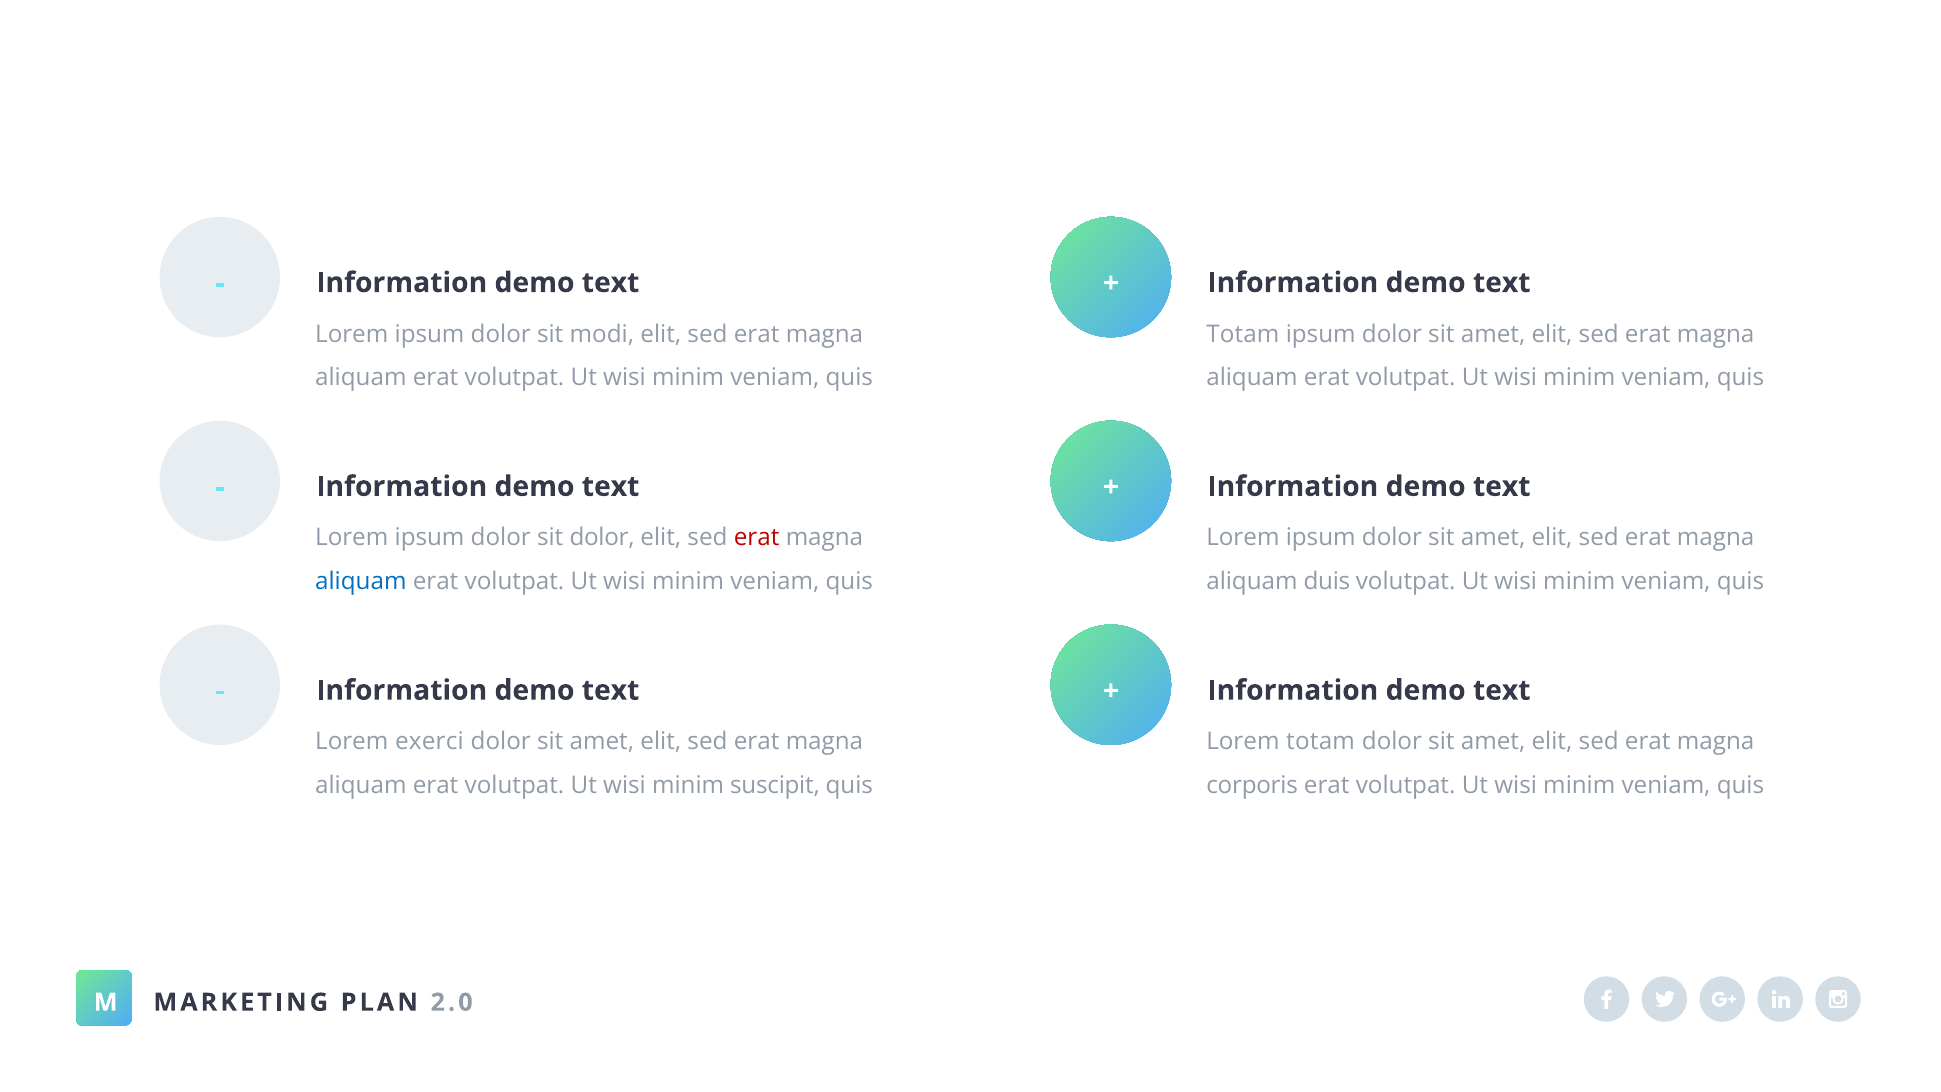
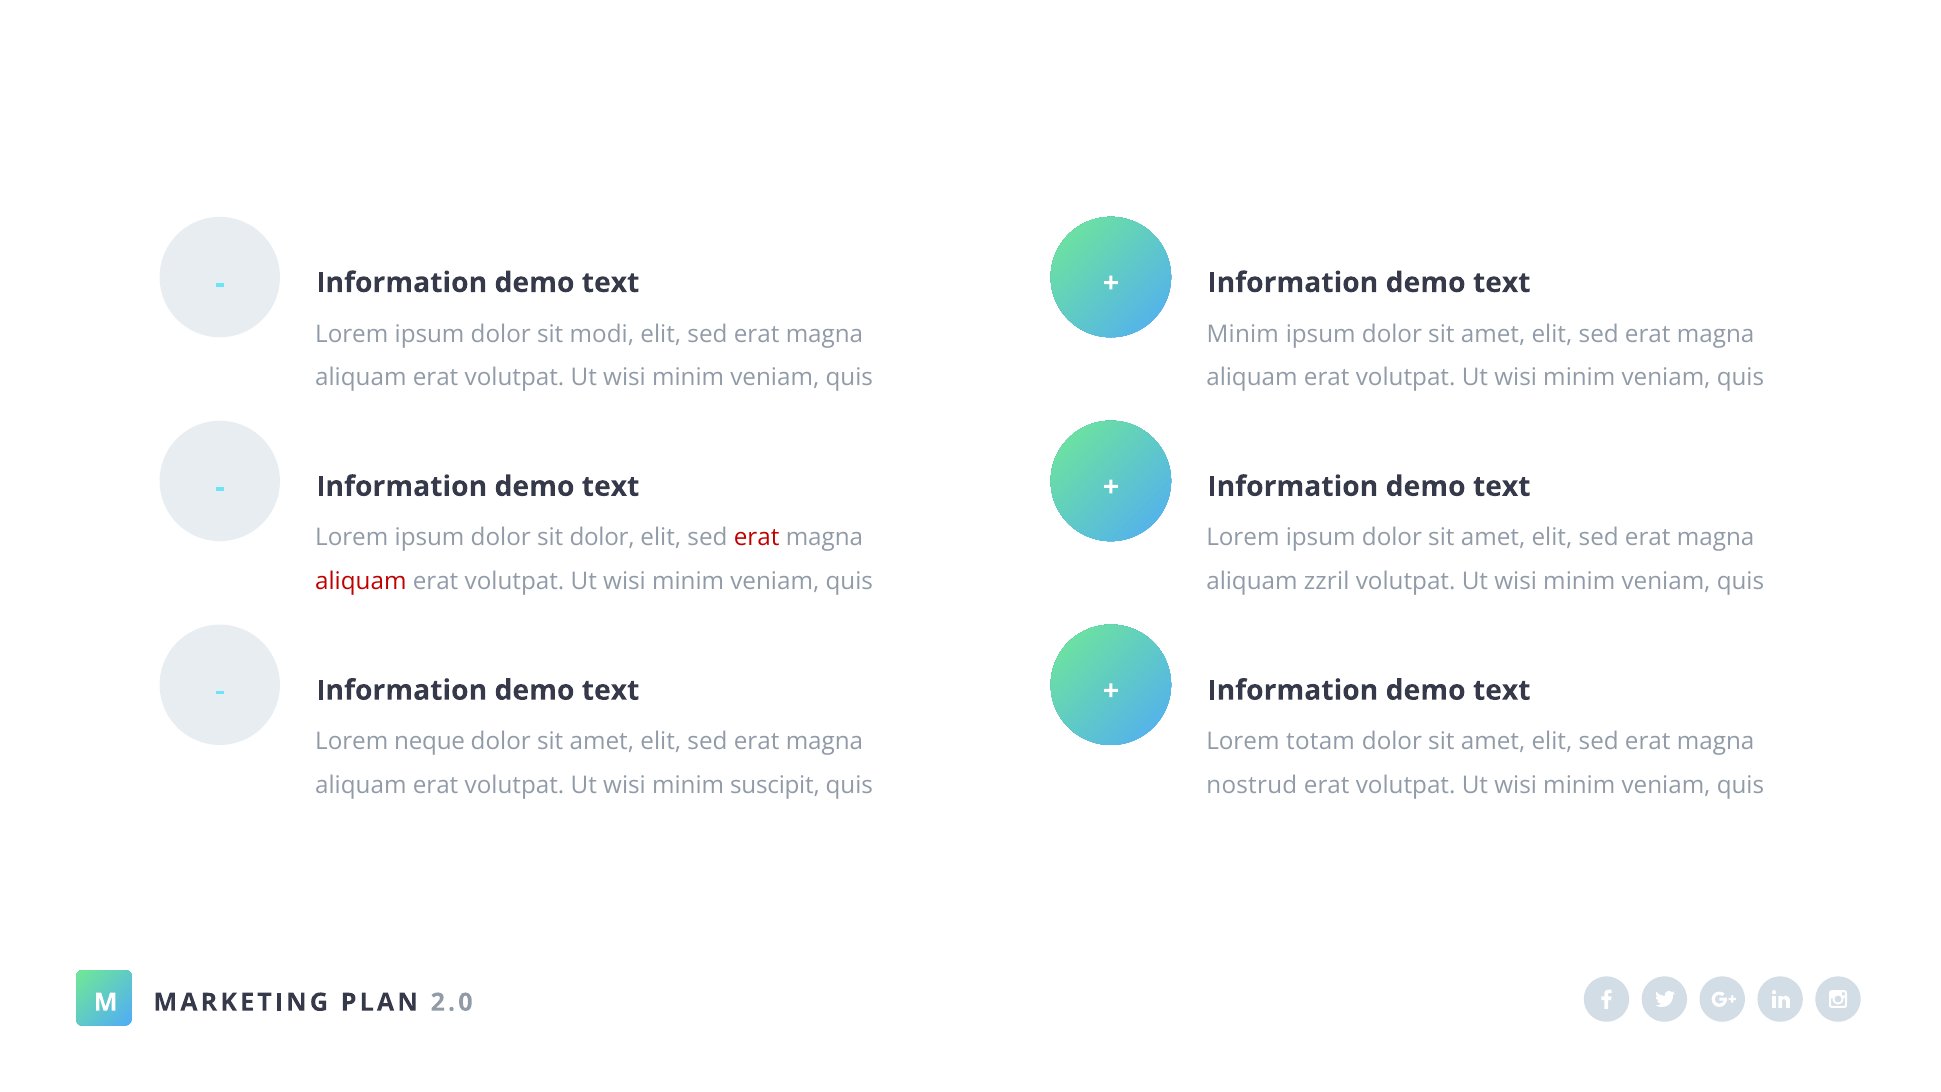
Totam: Totam -> Minim (1243, 334)
aliquam colour: blue -> red (361, 581)
duis: duis -> zzril (1327, 581)
exerci: exerci -> neque (430, 742)
corporis: corporis -> nostrud (1252, 785)
